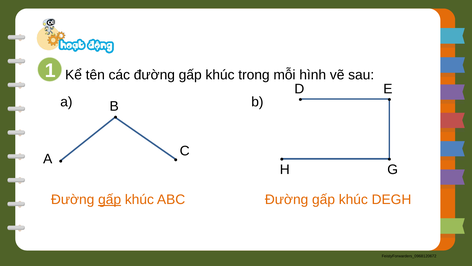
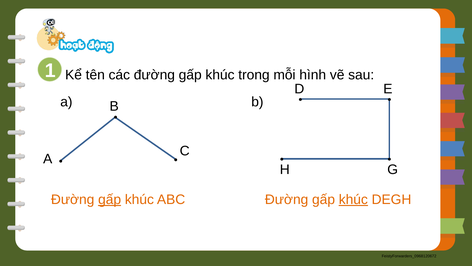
khúc underline: none -> present (353, 199)
